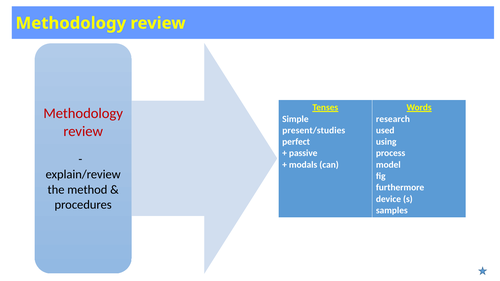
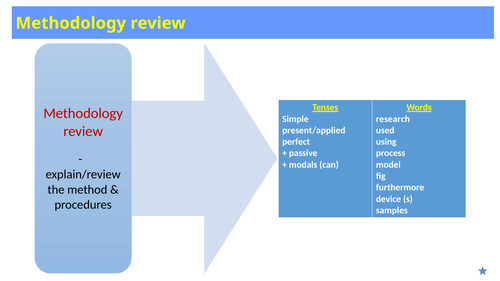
present/studies: present/studies -> present/applied (314, 130)
